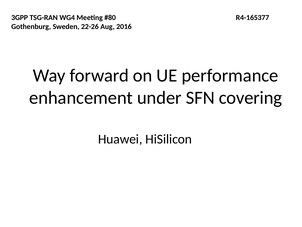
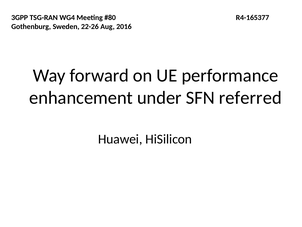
covering: covering -> referred (250, 98)
